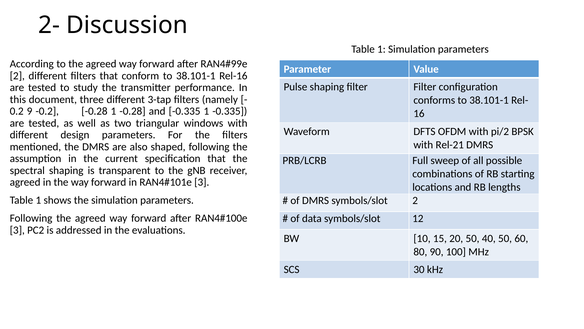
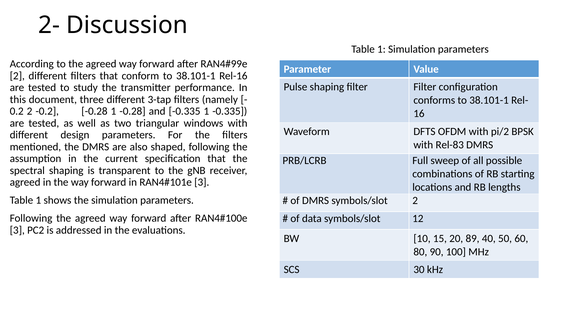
9: 9 -> 2 (30, 111)
Rel-21: Rel-21 -> Rel-83 (450, 145)
20 50: 50 -> 89 (473, 238)
